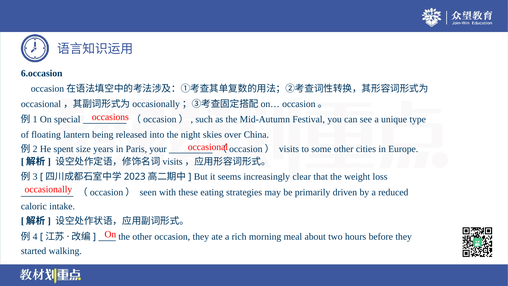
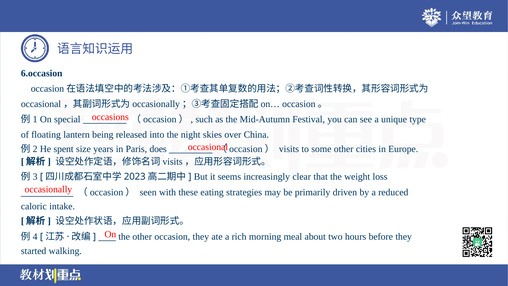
your: your -> does (158, 149)
